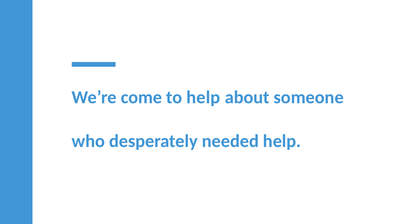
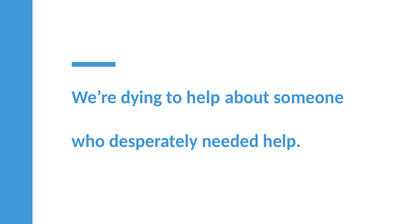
come: come -> dying (141, 97)
